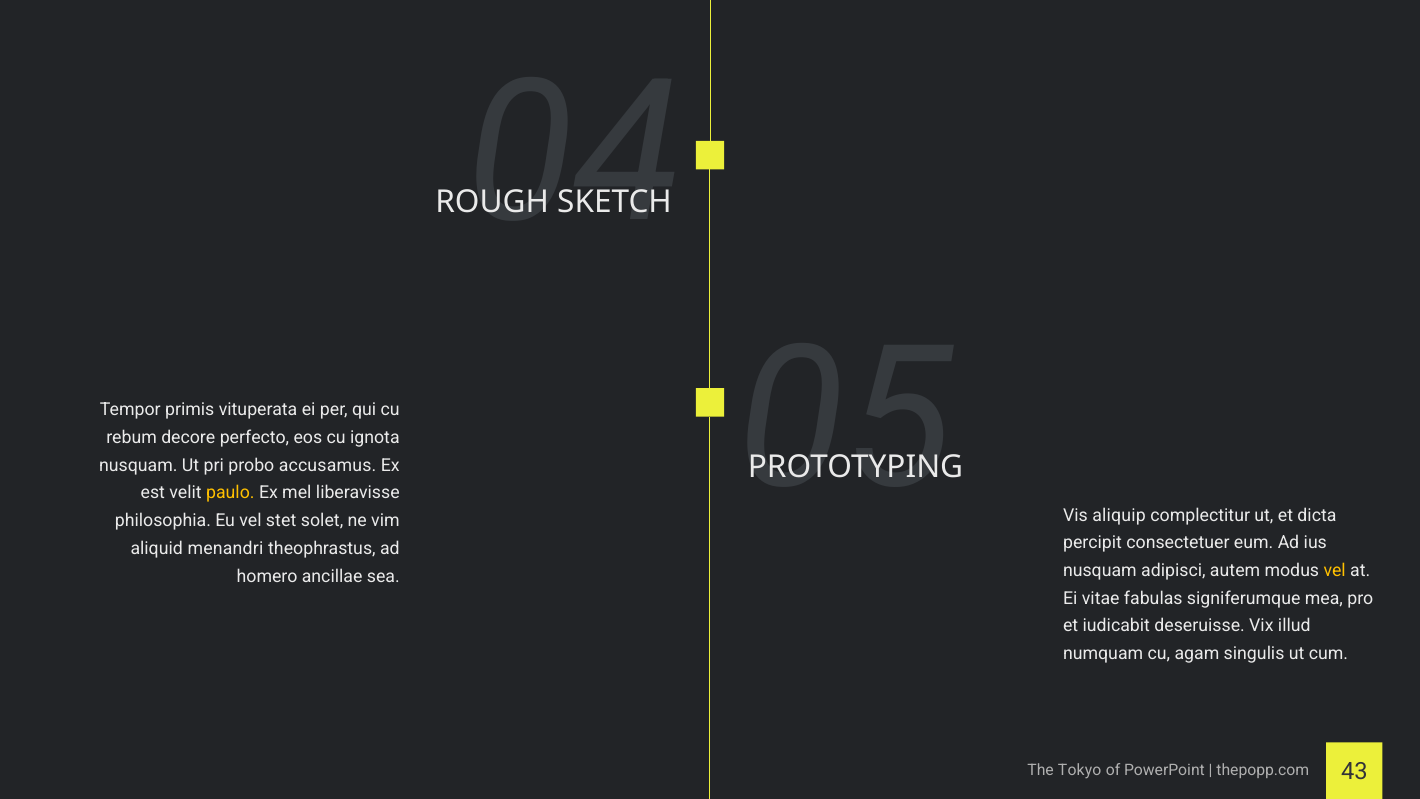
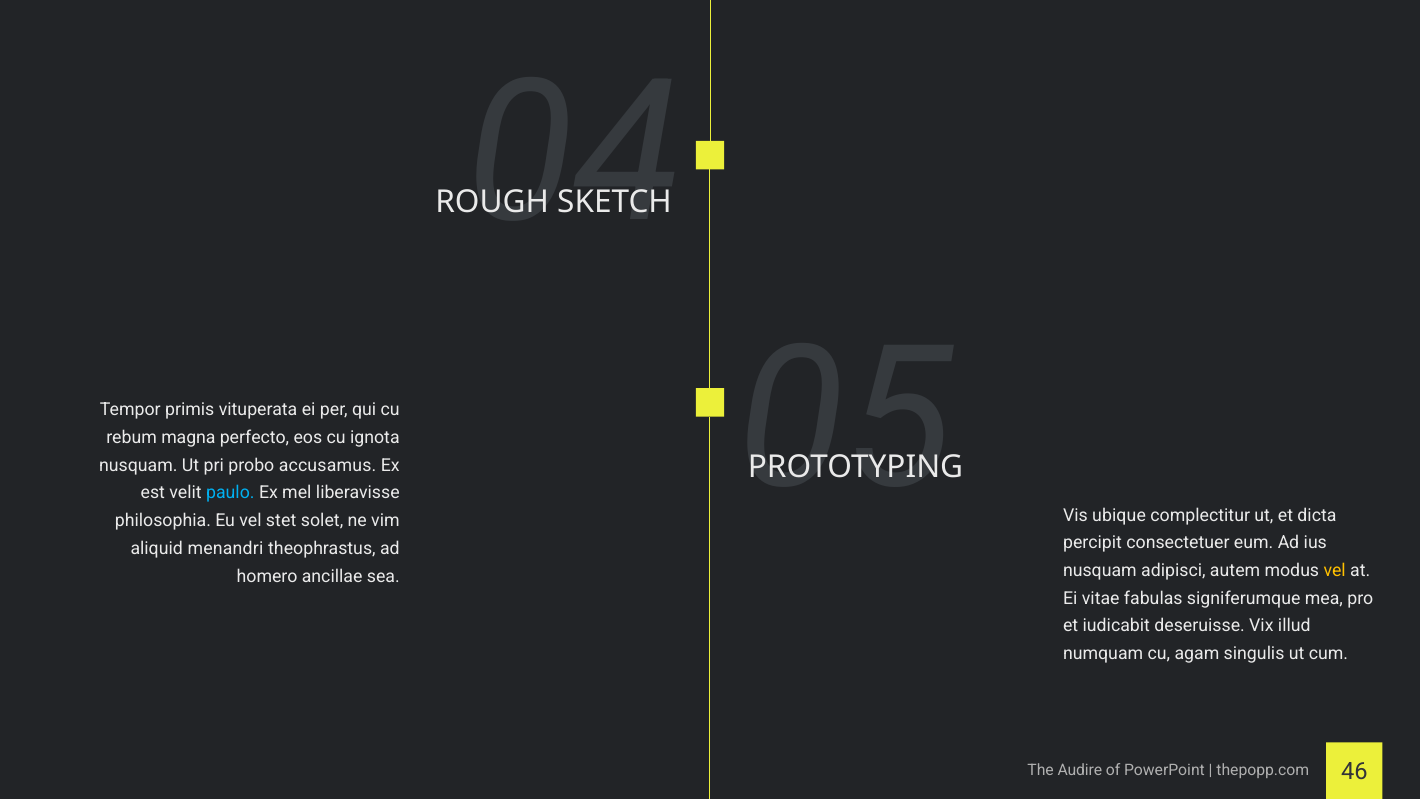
decore: decore -> magna (188, 438)
paulo colour: yellow -> light blue (230, 493)
aliquip: aliquip -> ubique (1119, 515)
Tokyo: Tokyo -> Audire (1080, 770)
43: 43 -> 46 (1354, 771)
